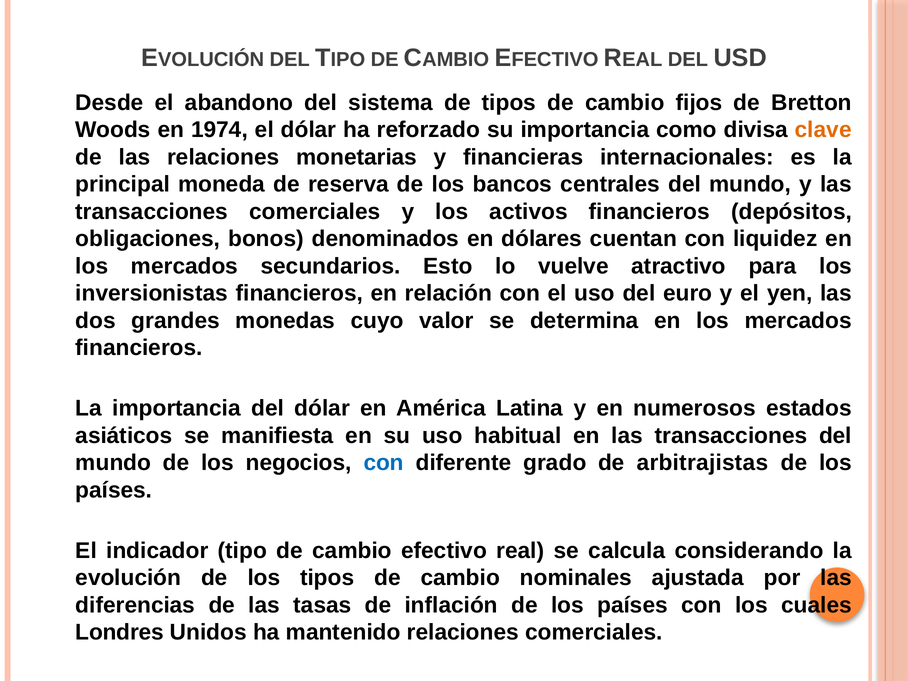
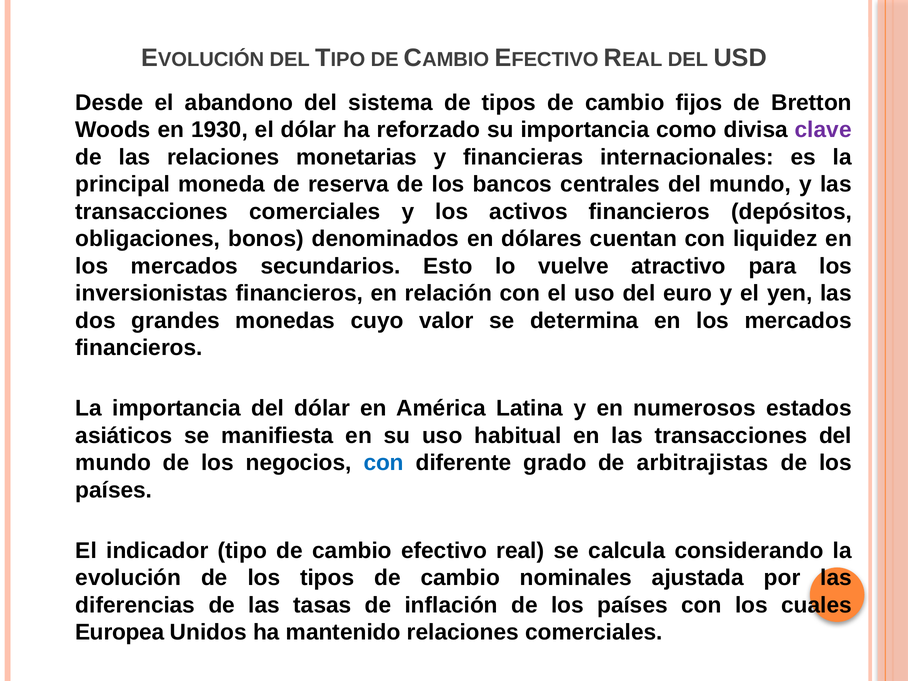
1974: 1974 -> 1930 (219, 130)
clave colour: orange -> purple (823, 130)
Londres: Londres -> Europea (120, 632)
